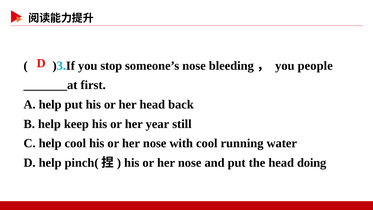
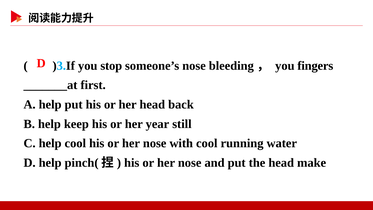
people: people -> fingers (315, 66)
doing: doing -> make (312, 163)
